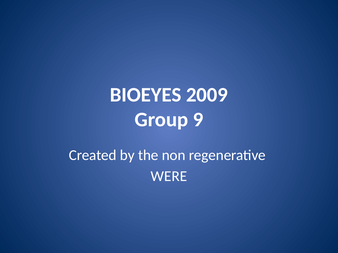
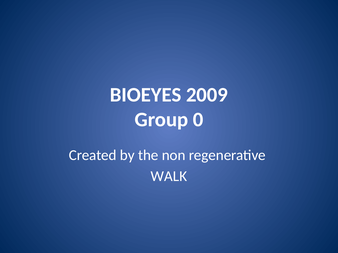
9: 9 -> 0 (198, 120)
WERE: WERE -> WALK (169, 176)
